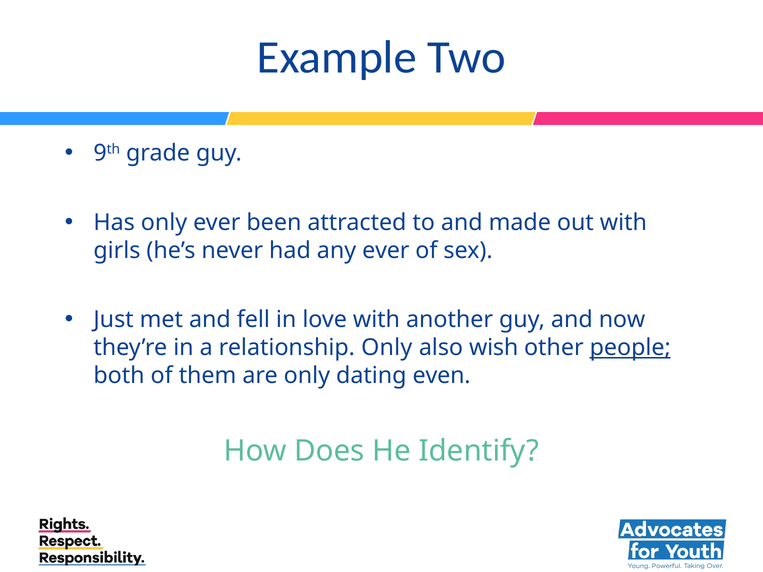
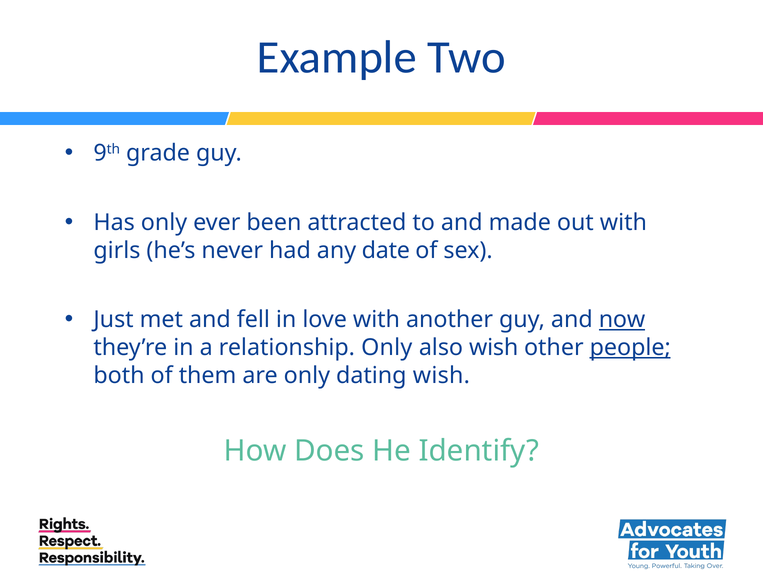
any ever: ever -> date (386, 250)
now underline: none -> present (622, 320)
dating even: even -> wish (441, 376)
